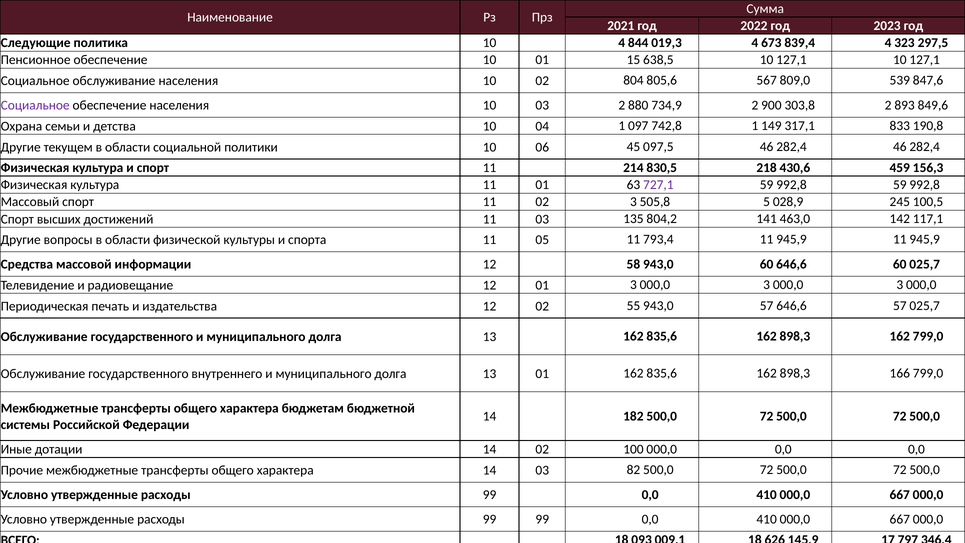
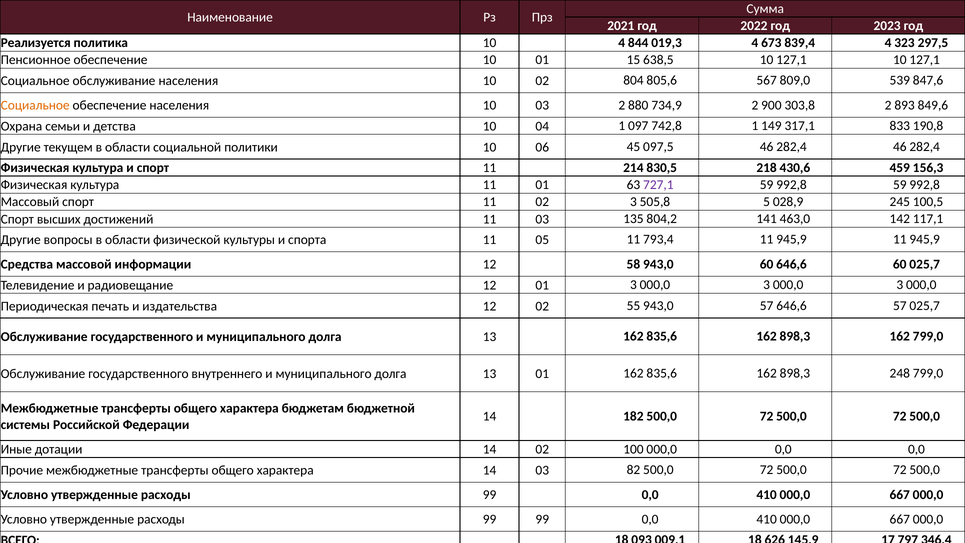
Следующие: Следующие -> Реализуется (36, 43)
Социальное colour: purple -> orange (35, 105)
166: 166 -> 248 (900, 373)
